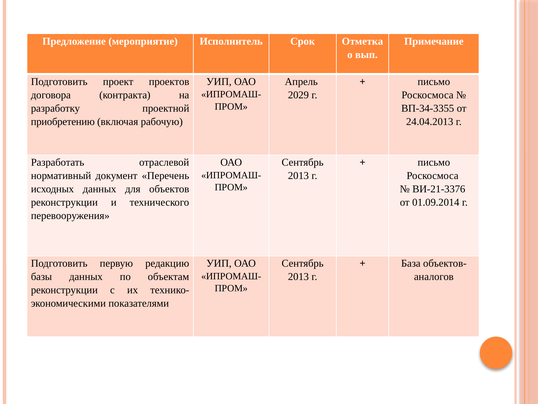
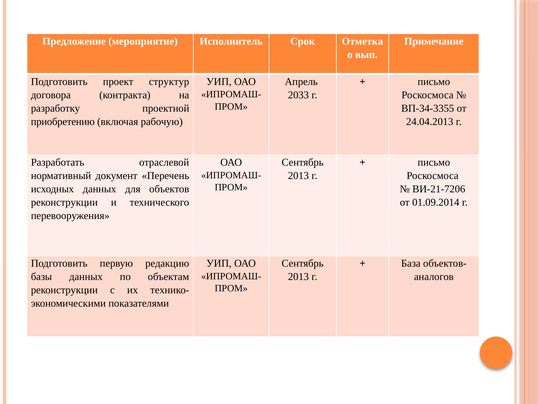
проектов: проектов -> структур (169, 82)
2029: 2029 -> 2033 (298, 95)
ВИ-21-3376: ВИ-21-3376 -> ВИ-21-7206 (439, 189)
